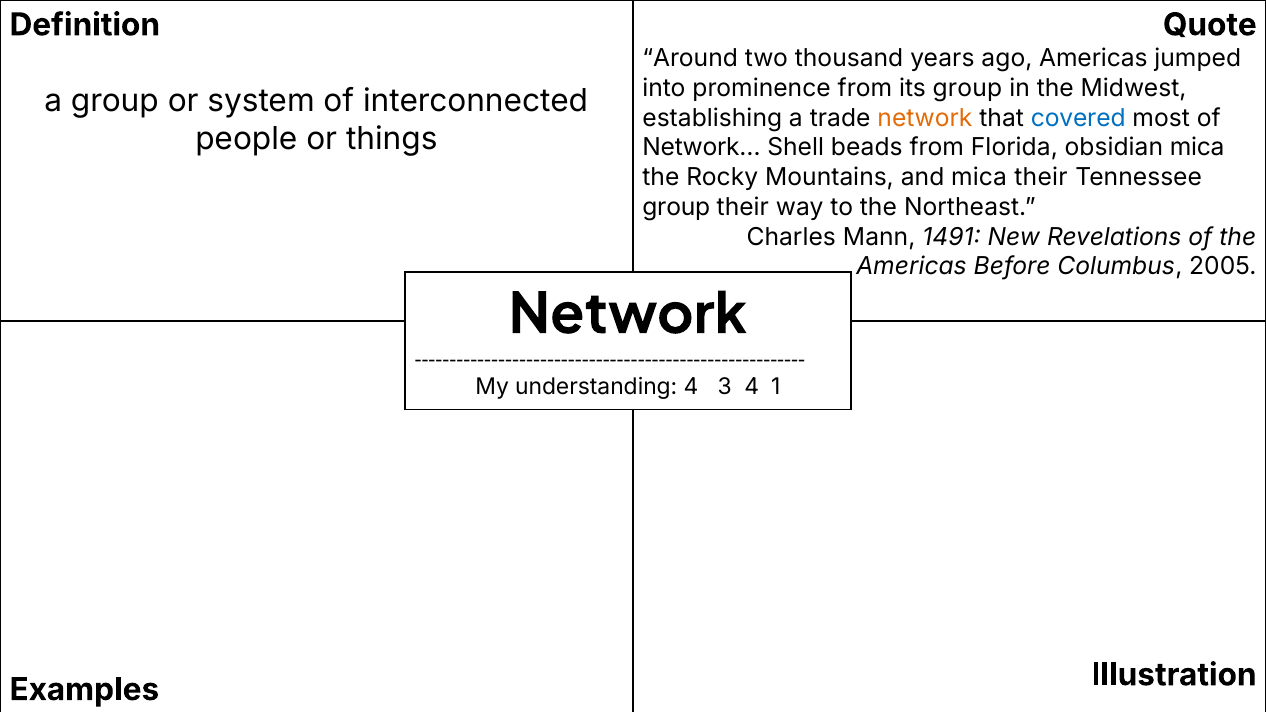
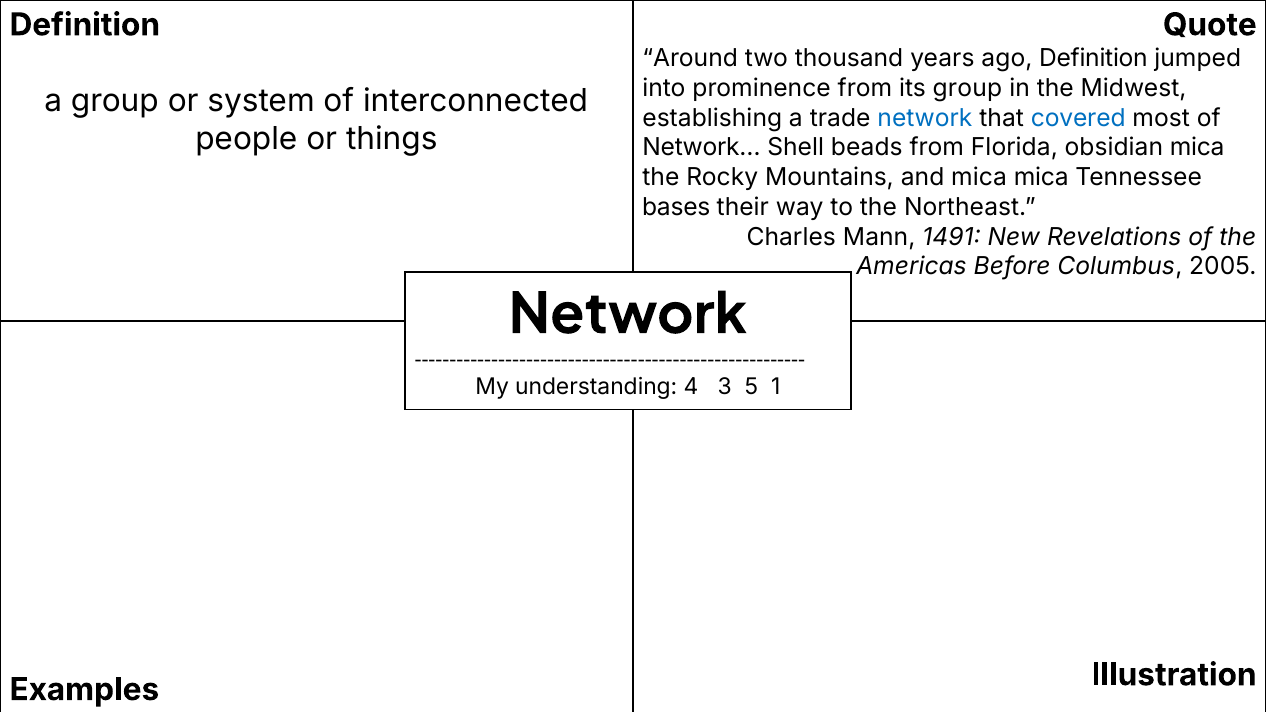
ago Americas: Americas -> Definition (1093, 59)
network colour: orange -> blue (925, 118)
mica their: their -> mica (1041, 178)
group: group -> bases (676, 207)
3 4: 4 -> 5 (751, 387)
